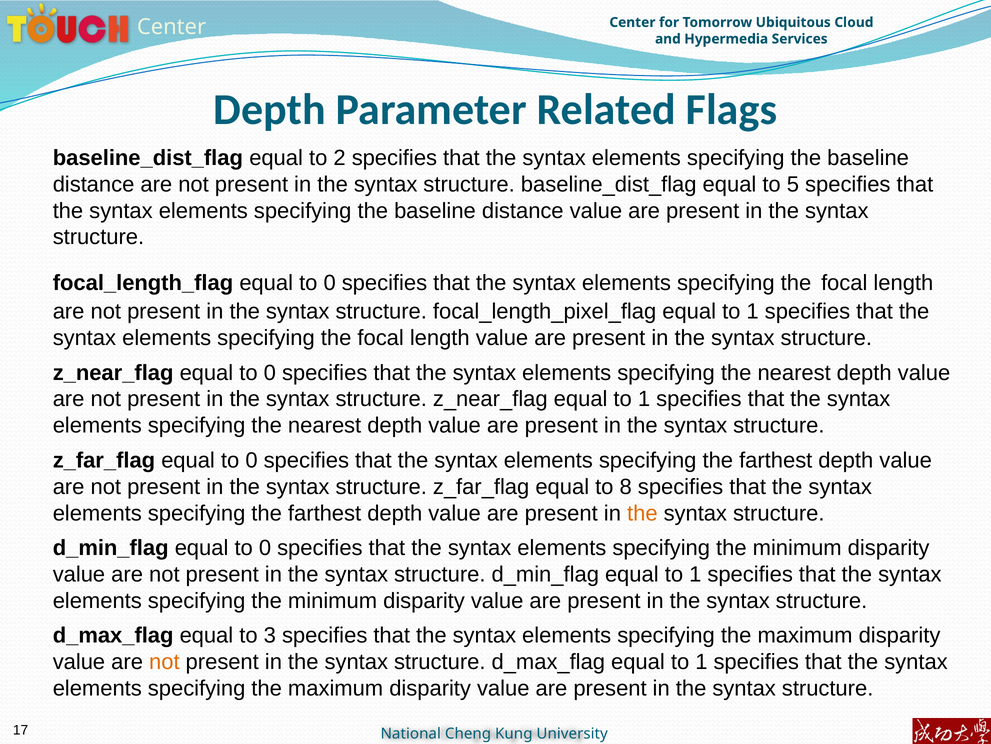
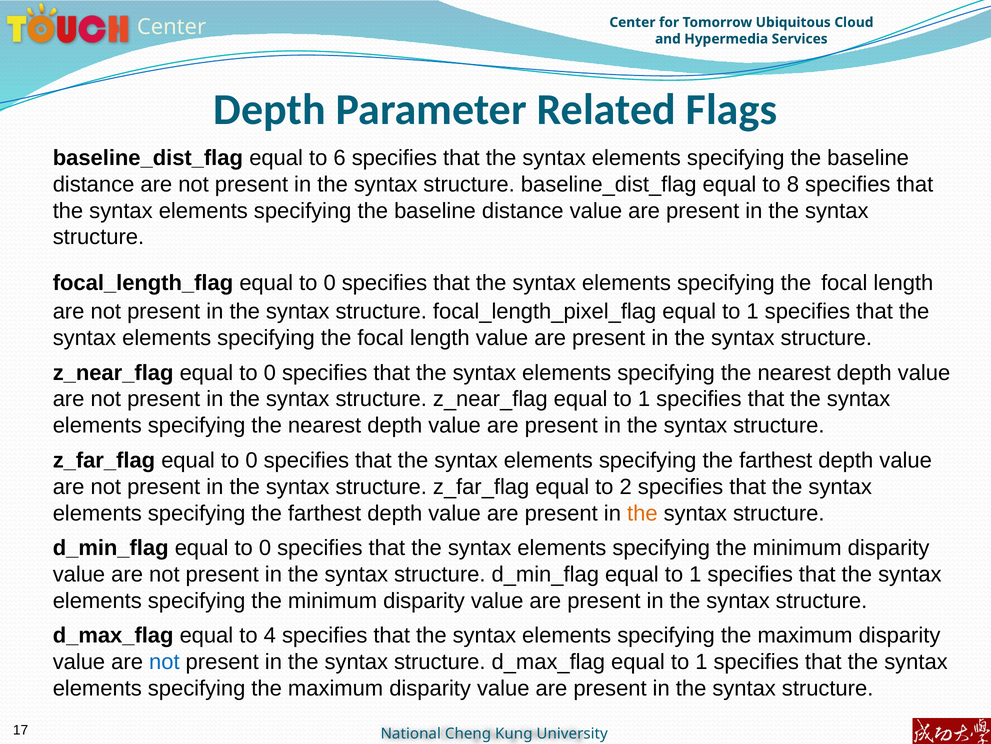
2: 2 -> 6 (340, 158)
5: 5 -> 8 (793, 184)
8: 8 -> 2 (626, 486)
3: 3 -> 4 (270, 635)
not colour: orange -> blue (164, 661)
